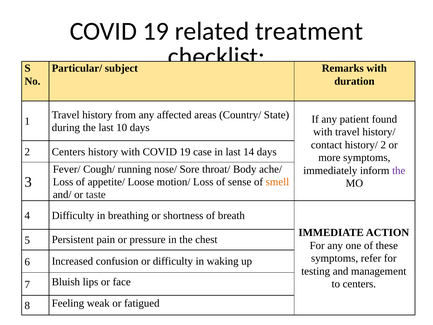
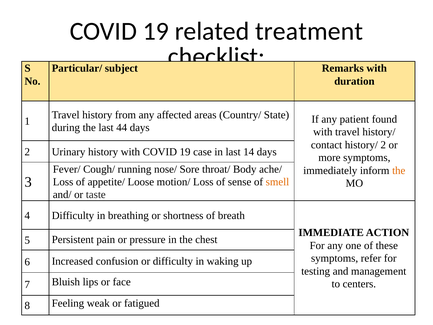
10: 10 -> 44 (122, 128)
2 Centers: Centers -> Urinary (69, 152)
the colour: purple -> orange (399, 170)
